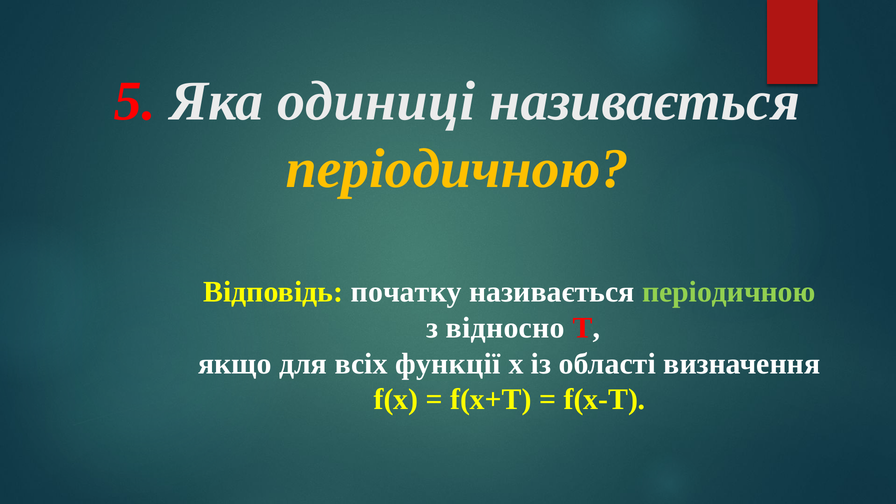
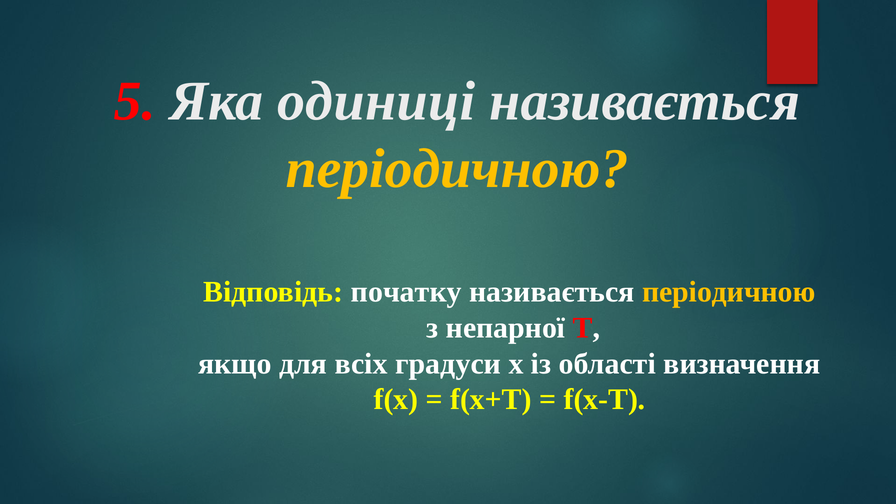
періодичною colour: light green -> yellow (729, 292)
відносно: відносно -> непарної (506, 328)
функції: функції -> градуси (448, 364)
